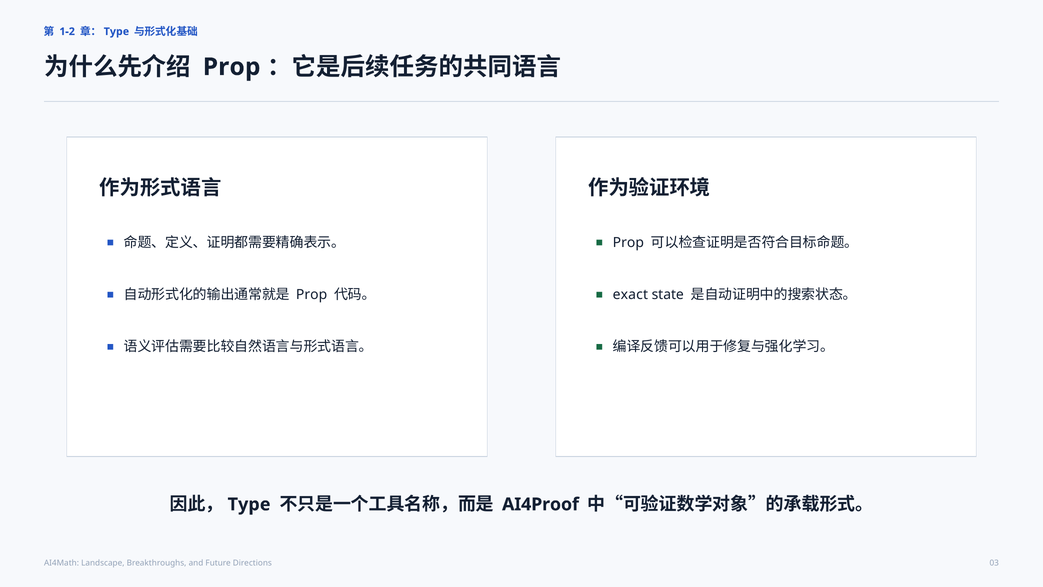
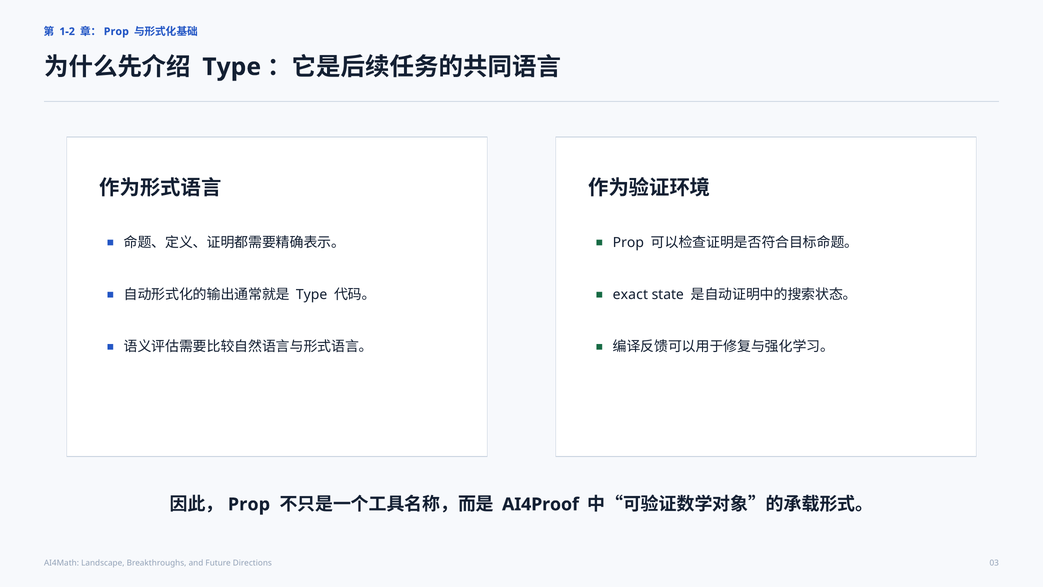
Type: Type -> Prop (116, 31)
Prop: Prop -> Type (232, 67)
Prop: Prop -> Type (312, 294)
Type: Type -> Prop (249, 504)
